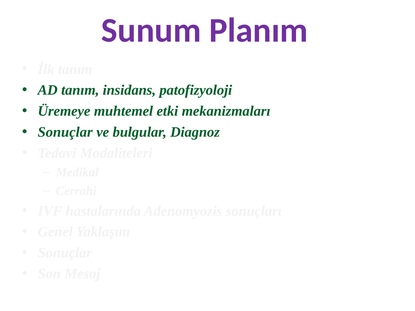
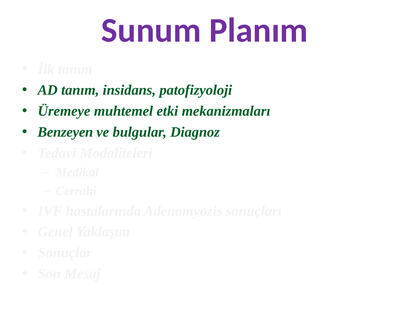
Sonuçlar: Sonuçlar -> Benzeyen (65, 132)
